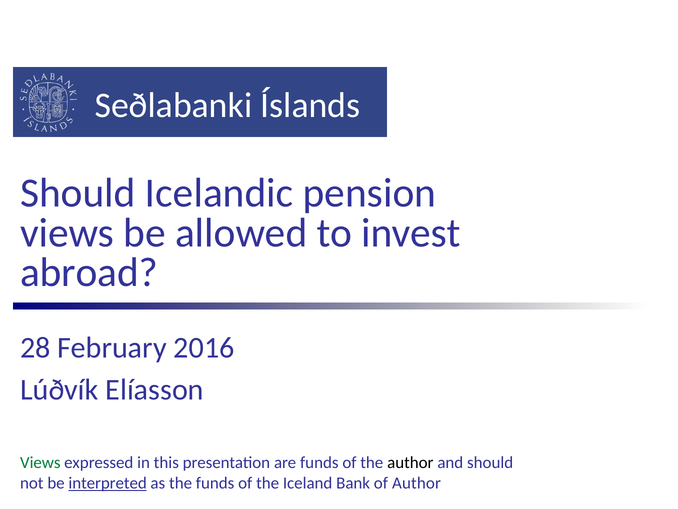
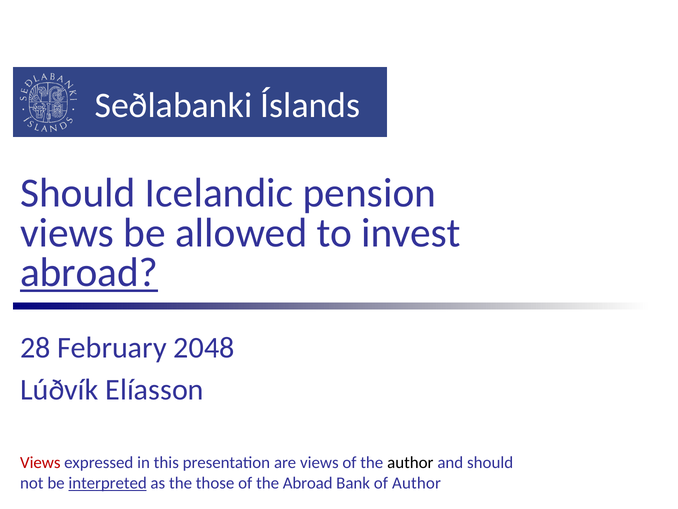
abroad underline: none -> present (89, 273)
2016: 2016 -> 2048 (204, 347)
Views colour: green -> red (40, 462)
are funds: funds -> views (319, 462)
the funds: funds -> those (215, 483)
the Iceland: Iceland -> Abroad (308, 483)
